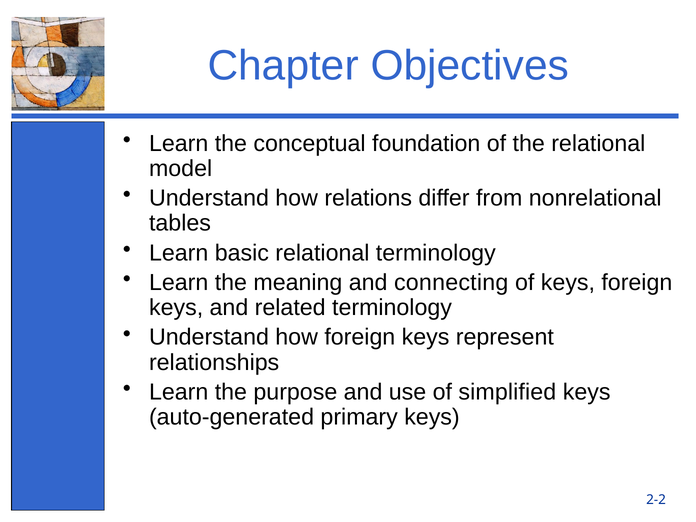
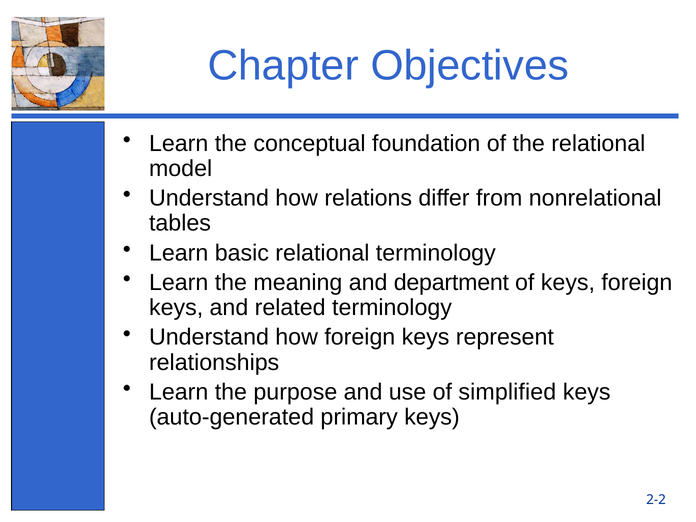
connecting: connecting -> department (451, 283)
